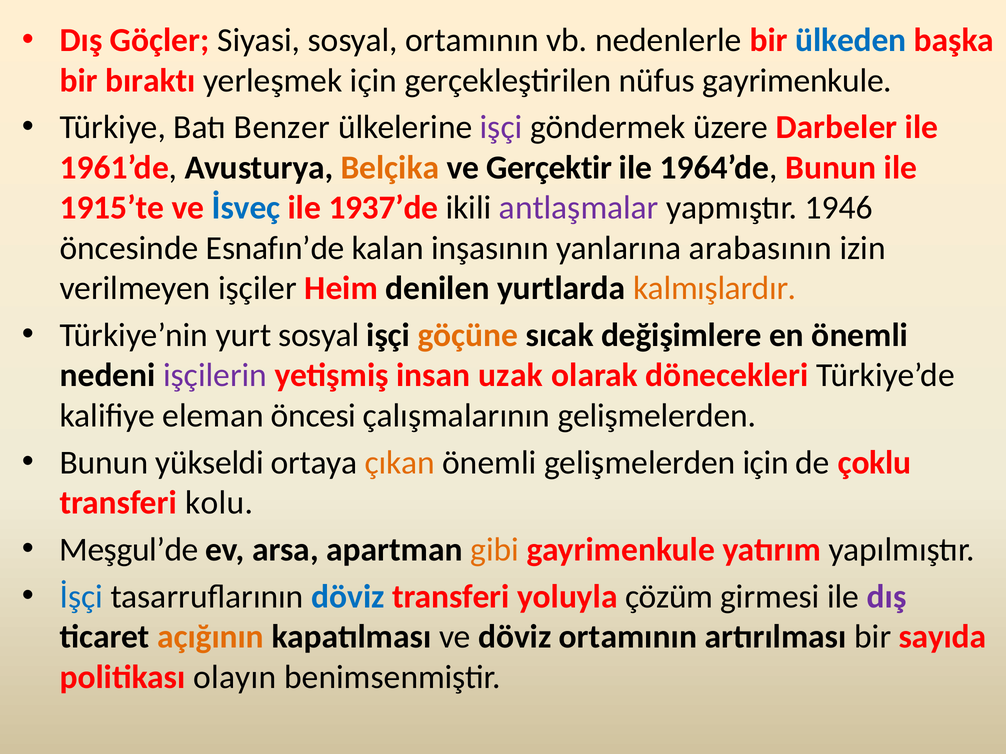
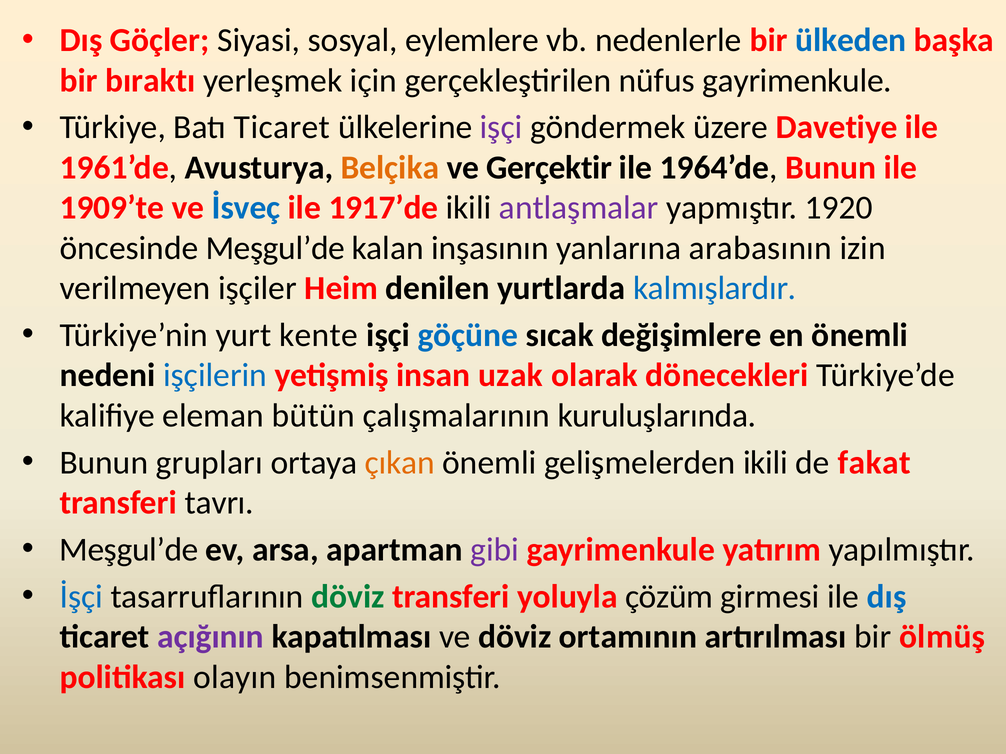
sosyal ortamının: ortamının -> eylemlere (472, 40)
Batı Benzer: Benzer -> Ticaret (282, 128)
Darbeler: Darbeler -> Davetiye (837, 128)
1915’te: 1915’te -> 1909’te (112, 208)
1937’de: 1937’de -> 1917’de (383, 208)
1946: 1946 -> 1920 (839, 208)
öncesinde Esnafın’de: Esnafın’de -> Meşgul’de (275, 248)
kalmışlardır colour: orange -> blue (715, 288)
yurt sosyal: sosyal -> kente (318, 335)
göçüne colour: orange -> blue (468, 335)
işçilerin colour: purple -> blue (215, 376)
öncesi: öncesi -> bütün (313, 416)
çalışmalarının gelişmelerden: gelişmelerden -> kuruluşlarında (657, 416)
yükseldi: yükseldi -> grupları (209, 463)
gelişmelerden için: için -> ikili (766, 463)
çoklu: çoklu -> fakat (874, 463)
kolu: kolu -> tavrı (219, 503)
gibi colour: orange -> purple (495, 550)
döviz colour: blue -> green (348, 597)
dış colour: purple -> blue (887, 597)
açığının colour: orange -> purple (211, 637)
sayıda: sayıda -> ölmüş (942, 637)
